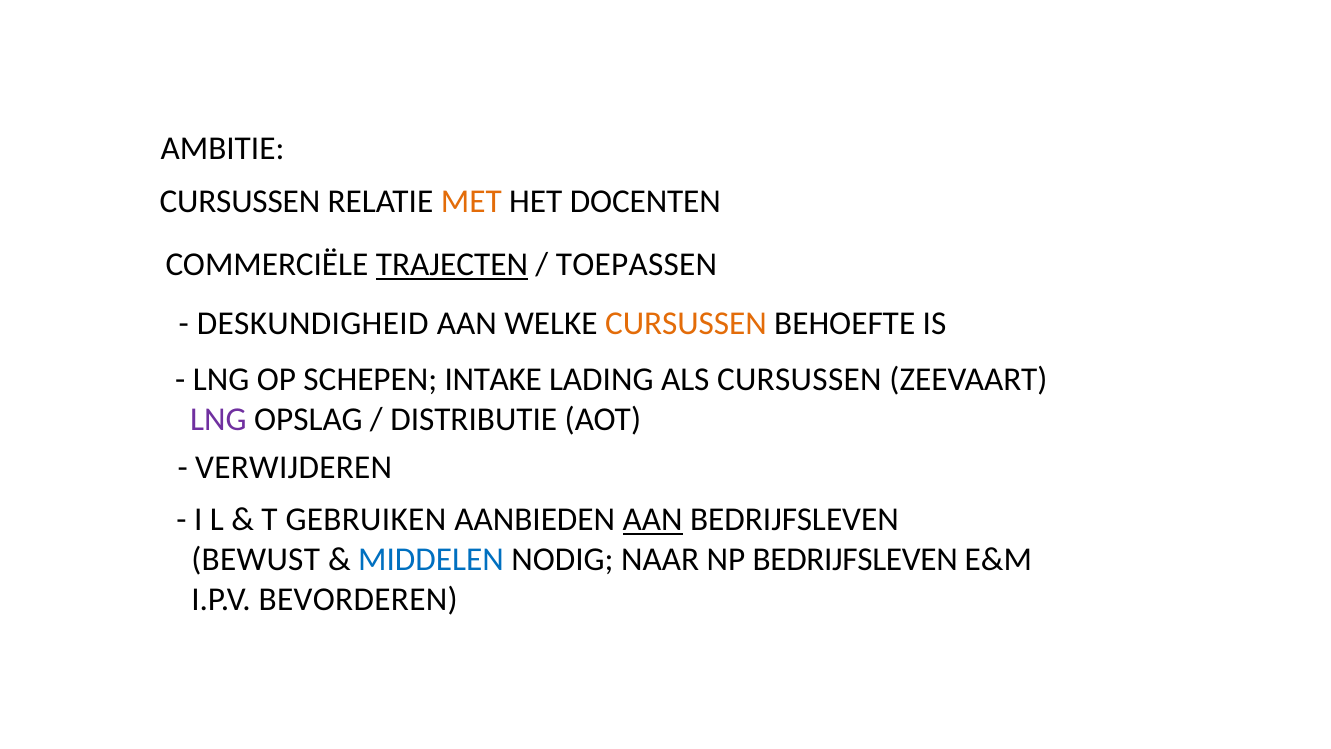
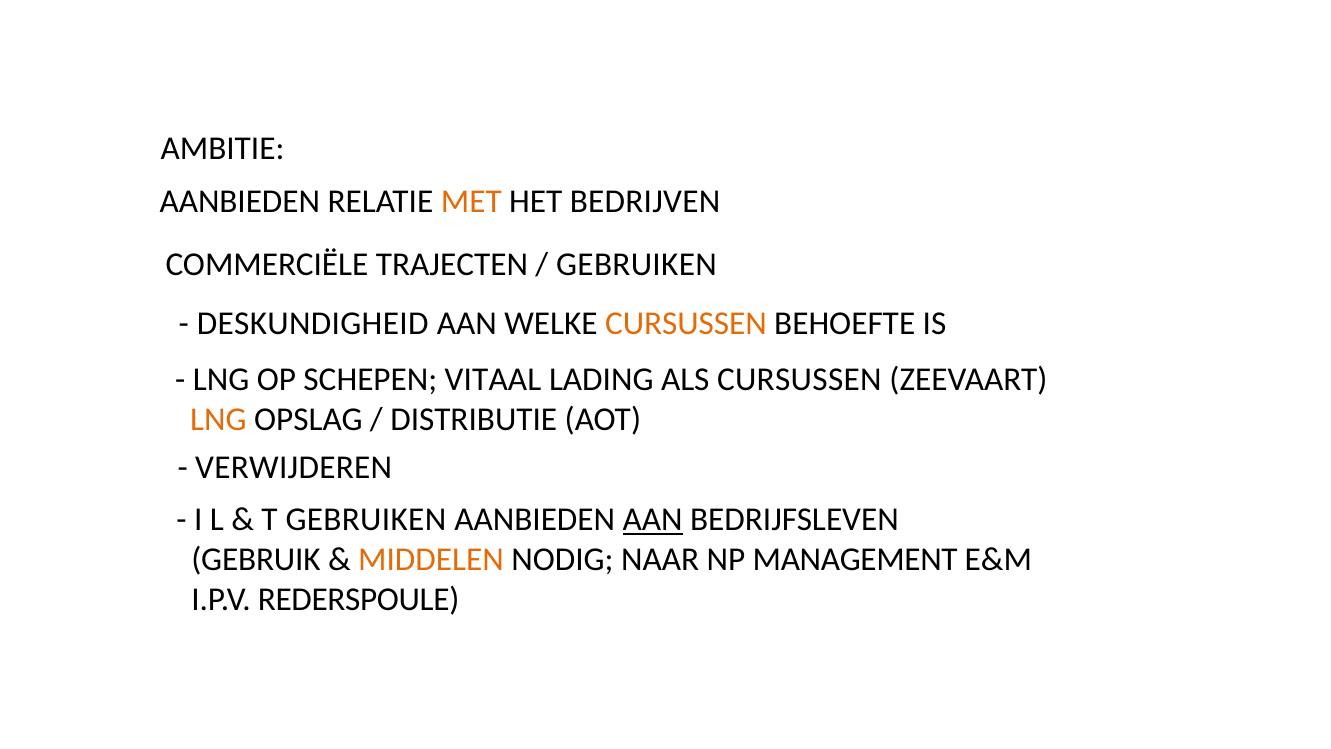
CURSUSSEN: CURSUSSEN -> AANBIEDEN (240, 202)
DOCENTEN: DOCENTEN -> BEDRIJVEN (645, 202)
TRAJECTEN underline: present -> none (452, 264)
TOEPASSEN: TOEPASSEN -> GEBRUIKEN (636, 264)
INTAKE: INTAKE -> VITAAL (493, 379)
LNG colour: purple -> orange (218, 419)
BEWUST: BEWUST -> GEBRUIK (256, 559)
MIDDELEN colour: blue -> orange (431, 559)
NP BEDRIJFSLEVEN: BEDRIJFSLEVEN -> MANAGEMENT (855, 559)
BEVORDEREN: BEVORDEREN -> REDERSPOULE (359, 599)
